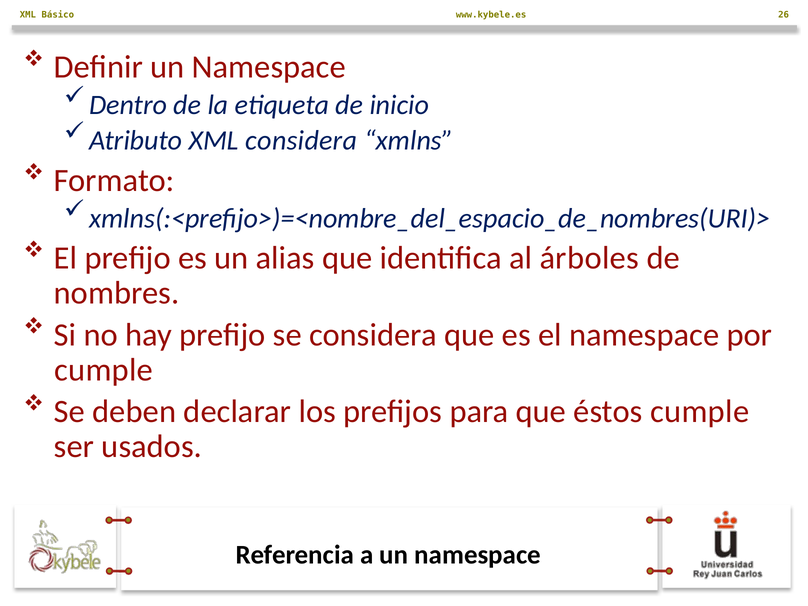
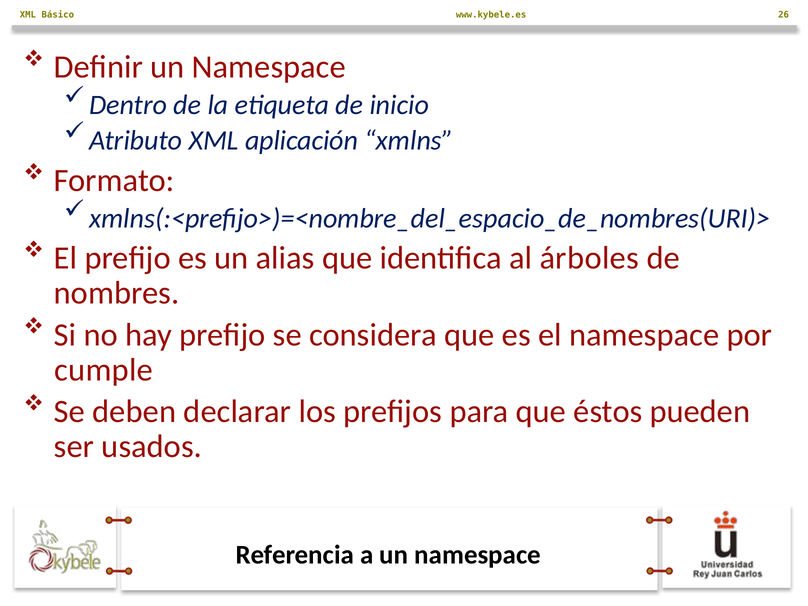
XML considera: considera -> aplicación (302, 141)
éstos cumple: cumple -> pueden (700, 412)
